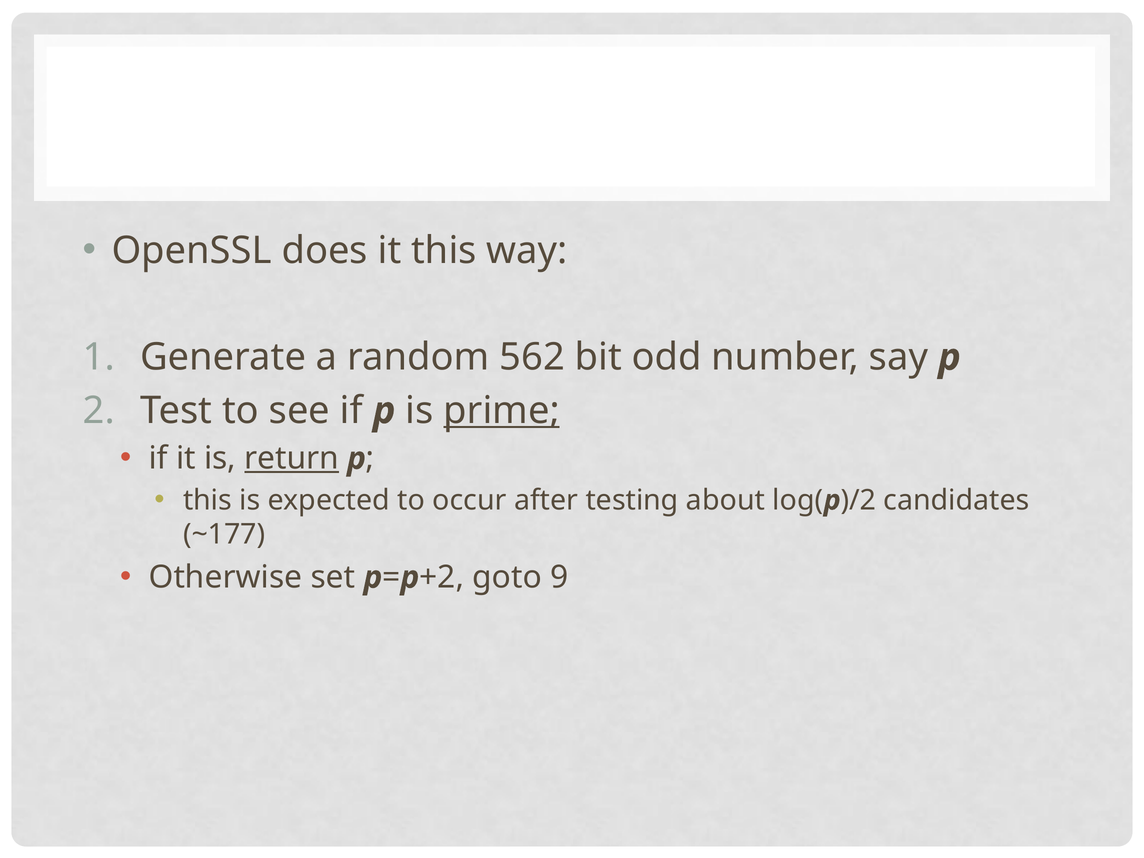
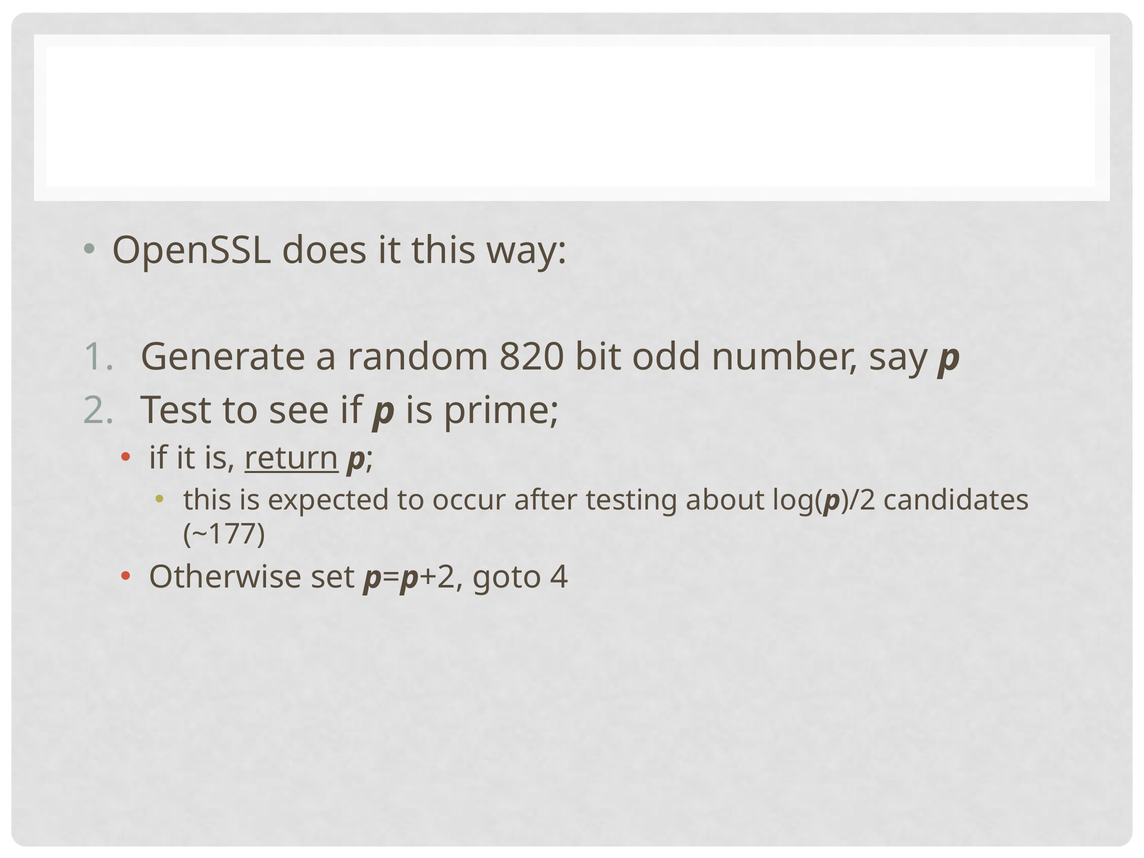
562: 562 -> 820 (532, 357)
prime underline: present -> none (502, 411)
9: 9 -> 4 (559, 577)
